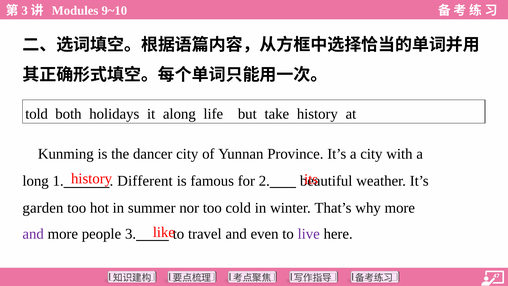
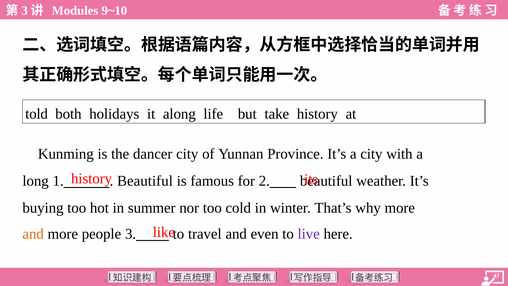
Different: Different -> Beautiful (145, 181)
garden: garden -> buying (43, 208)
and colour: purple -> orange (33, 234)
